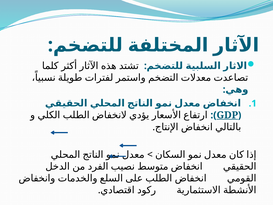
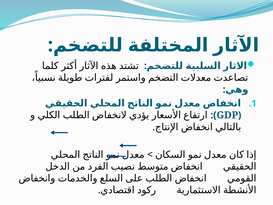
GDP underline: present -> none (227, 115)
